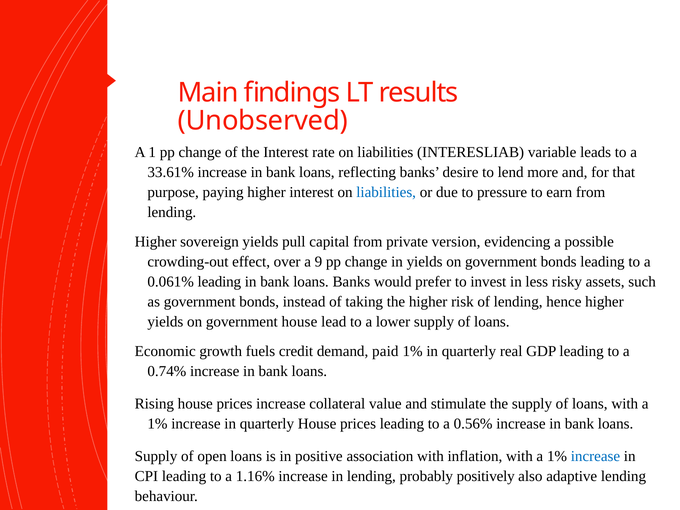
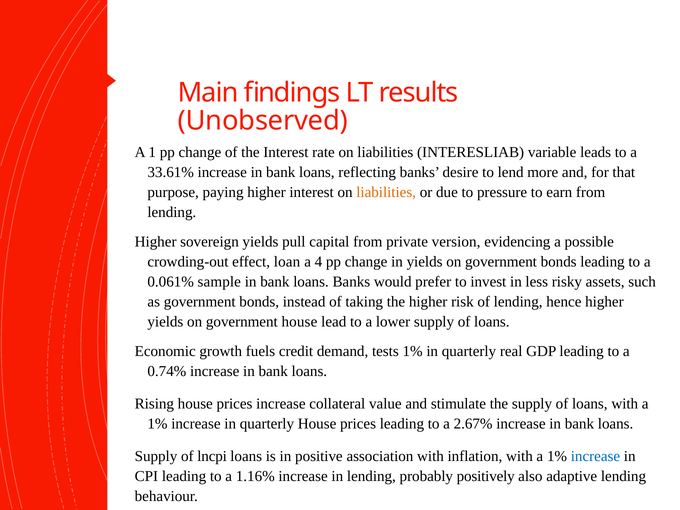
liabilities colour: blue -> orange (386, 192)
over: over -> loan (287, 262)
9: 9 -> 4 (318, 262)
0.061% leading: leading -> sample (219, 282)
paid: paid -> tests (385, 351)
0.56%: 0.56% -> 2.67% (473, 424)
open: open -> lncpi (212, 456)
